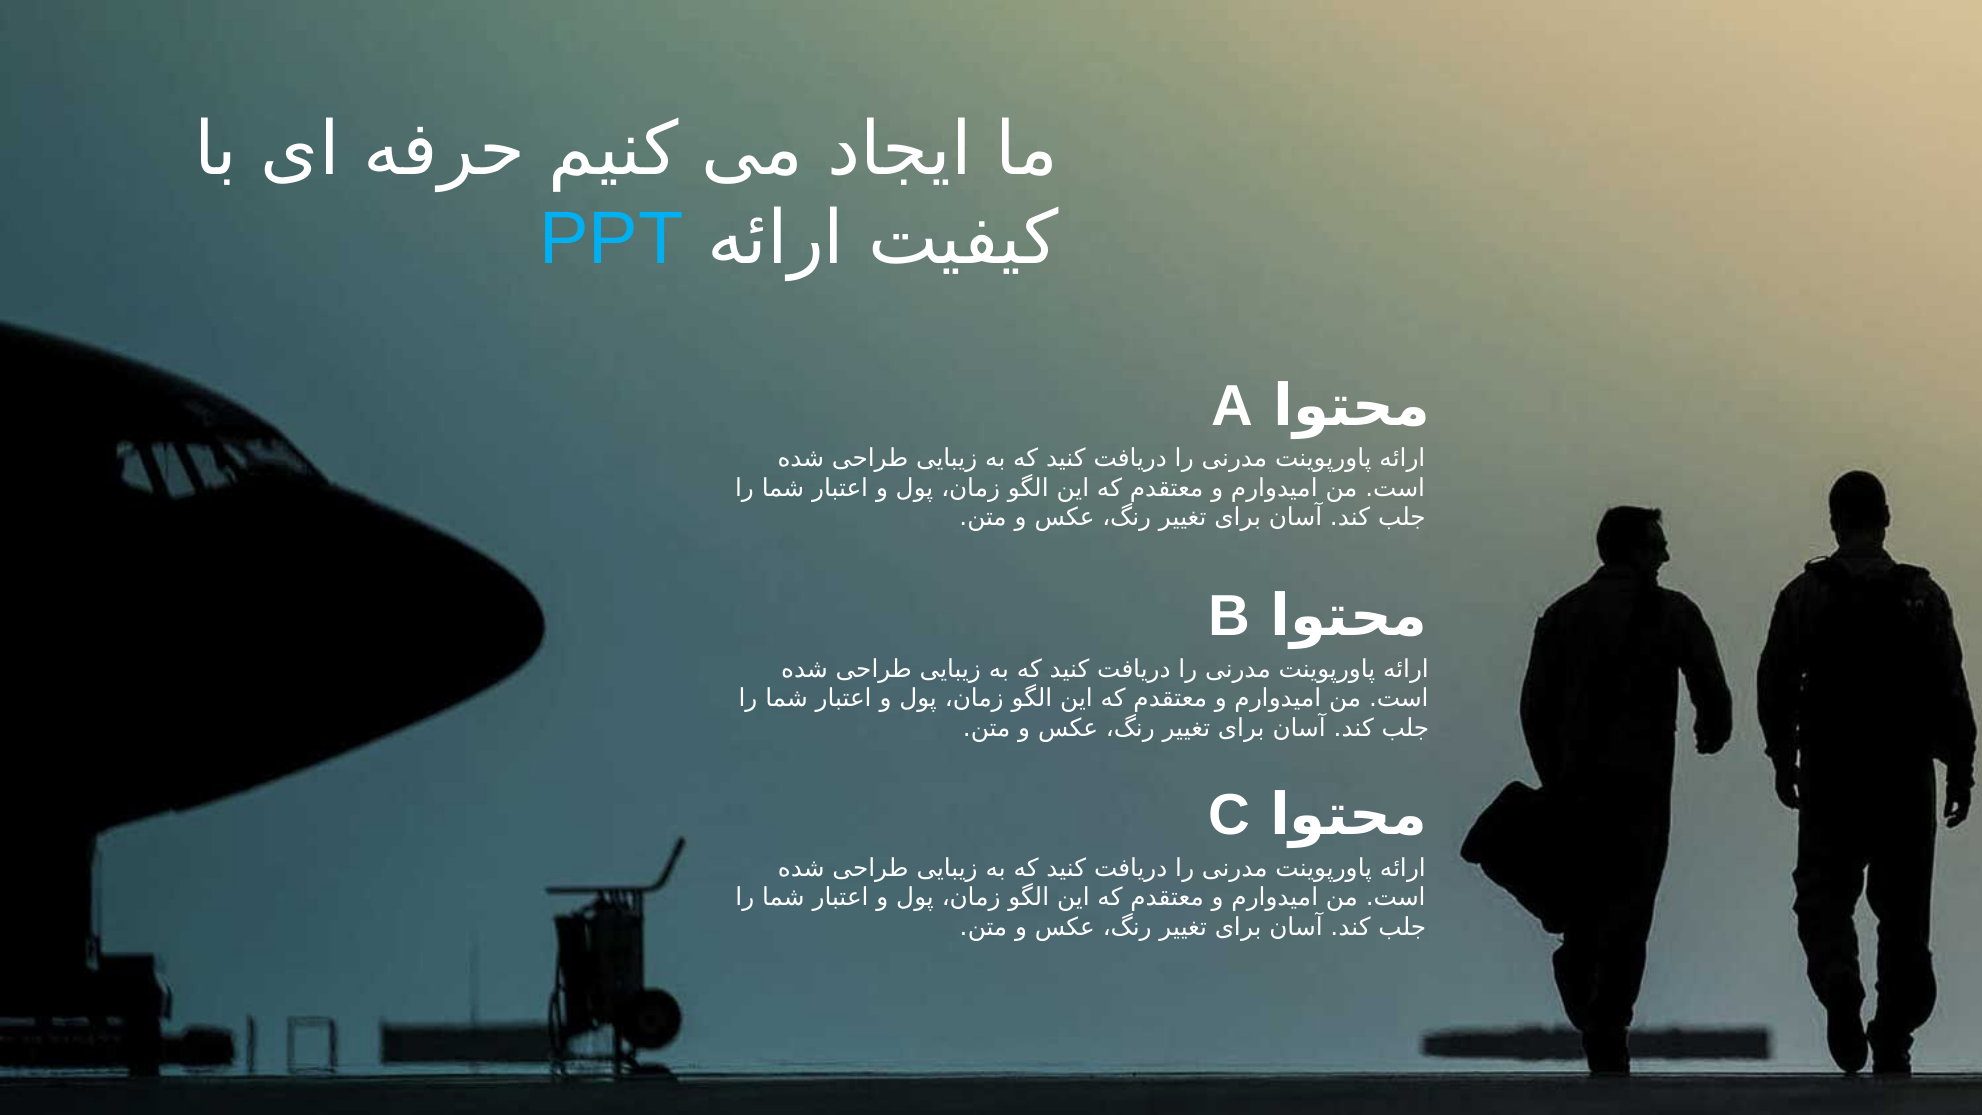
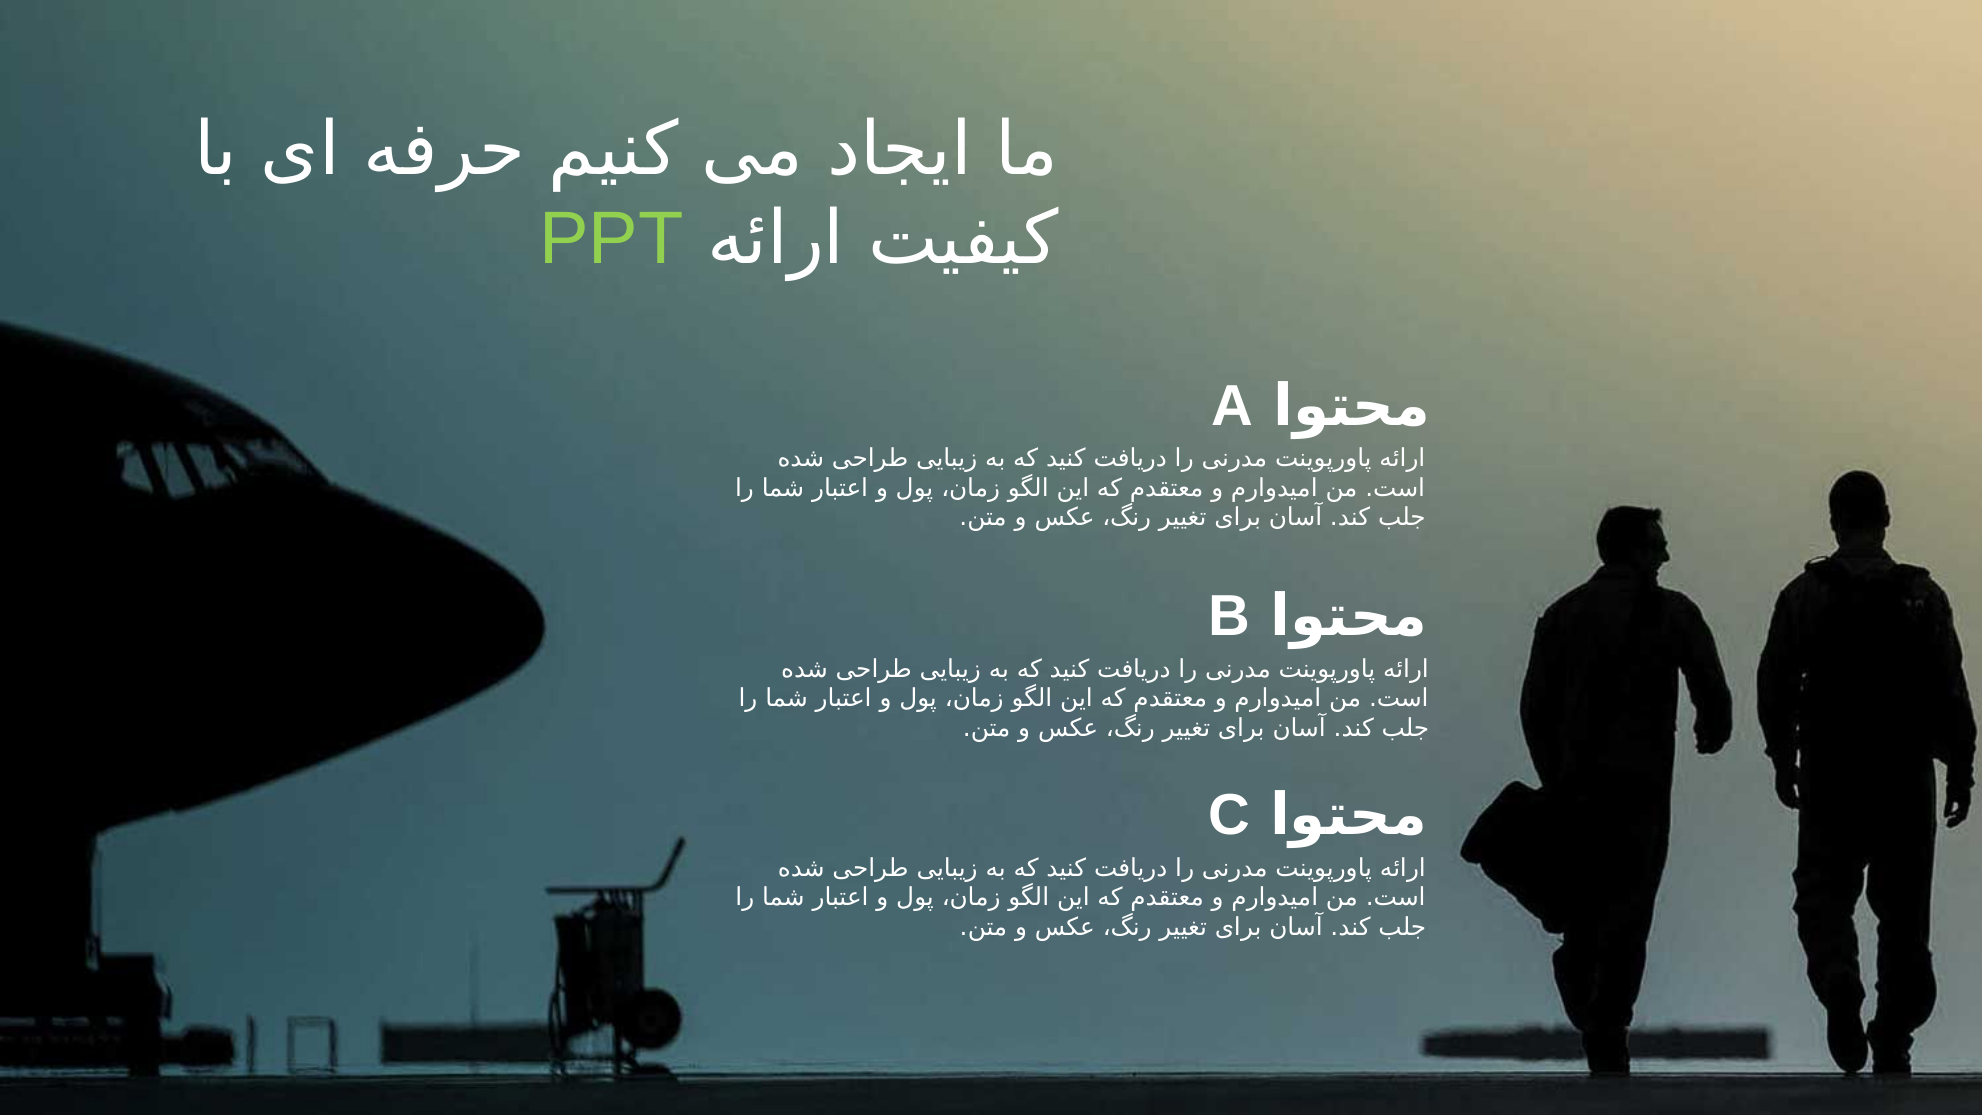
PPT colour: light blue -> light green (611, 239)
